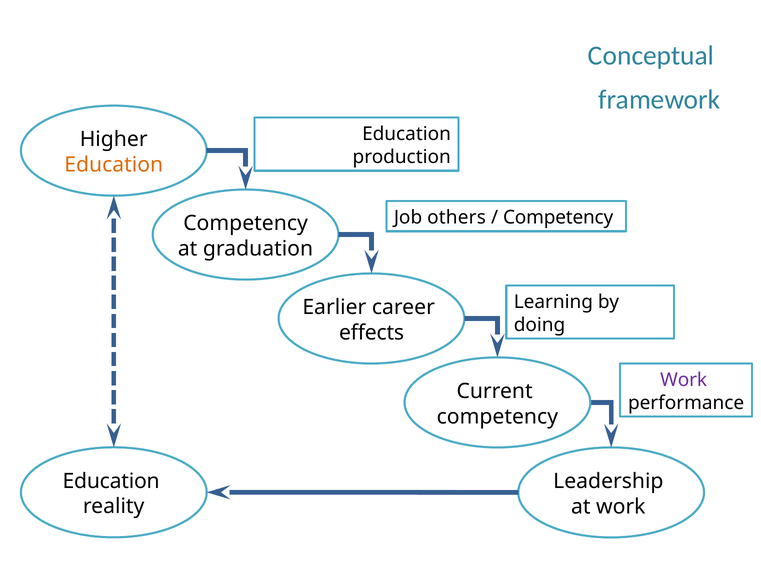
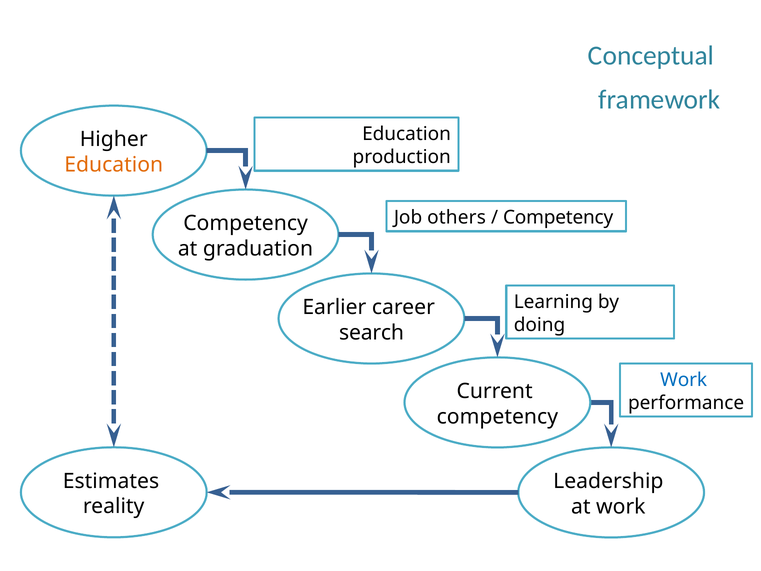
effects: effects -> search (372, 333)
Work colour: purple -> blue (684, 380)
Education: Education -> Estimates (111, 481)
